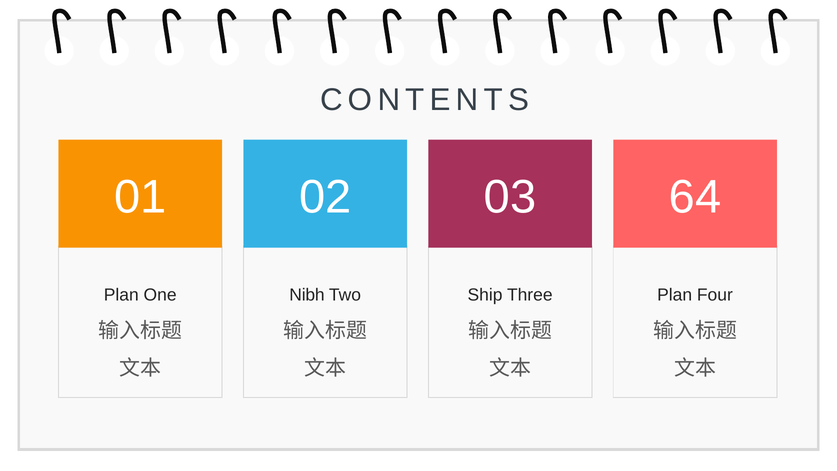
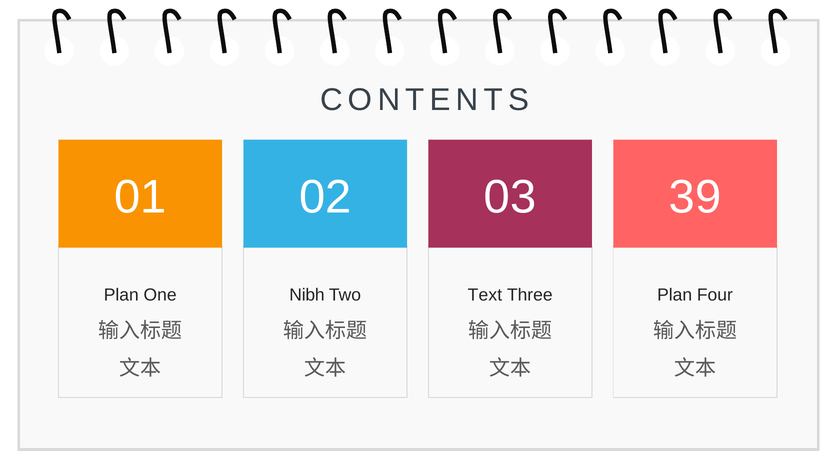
64: 64 -> 39 (695, 197)
Ship: Ship -> Text (485, 295)
